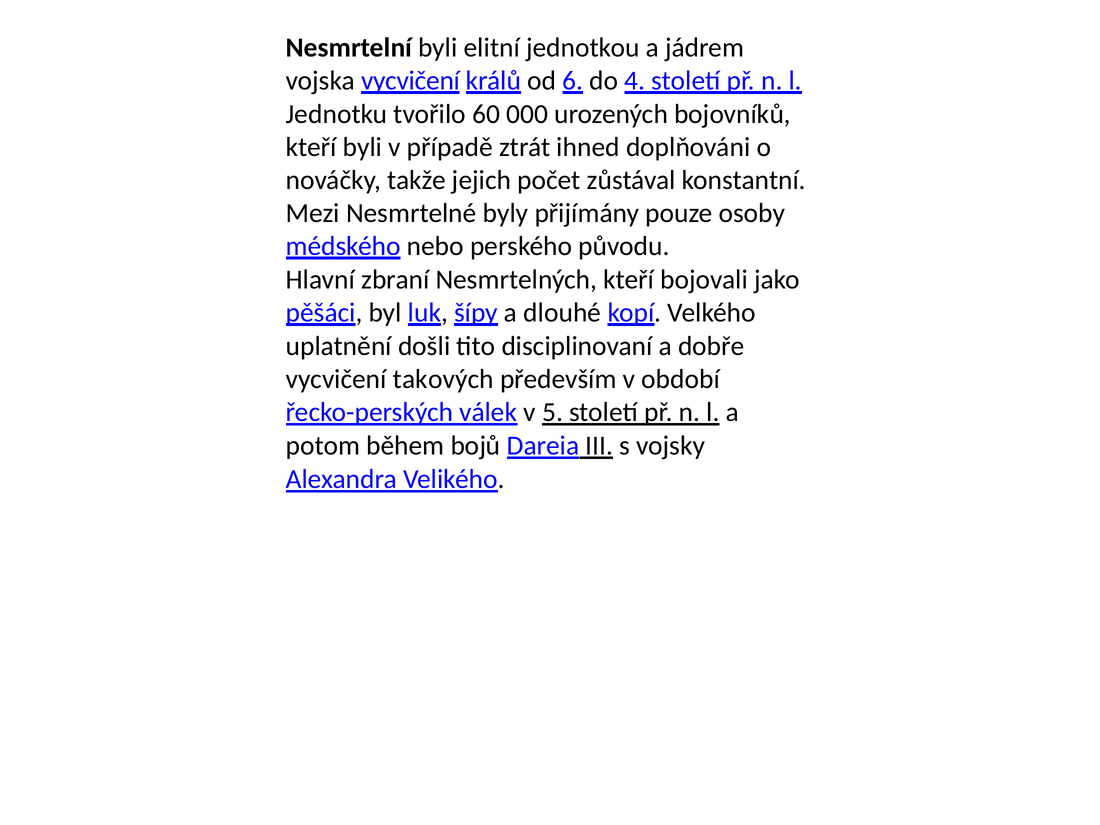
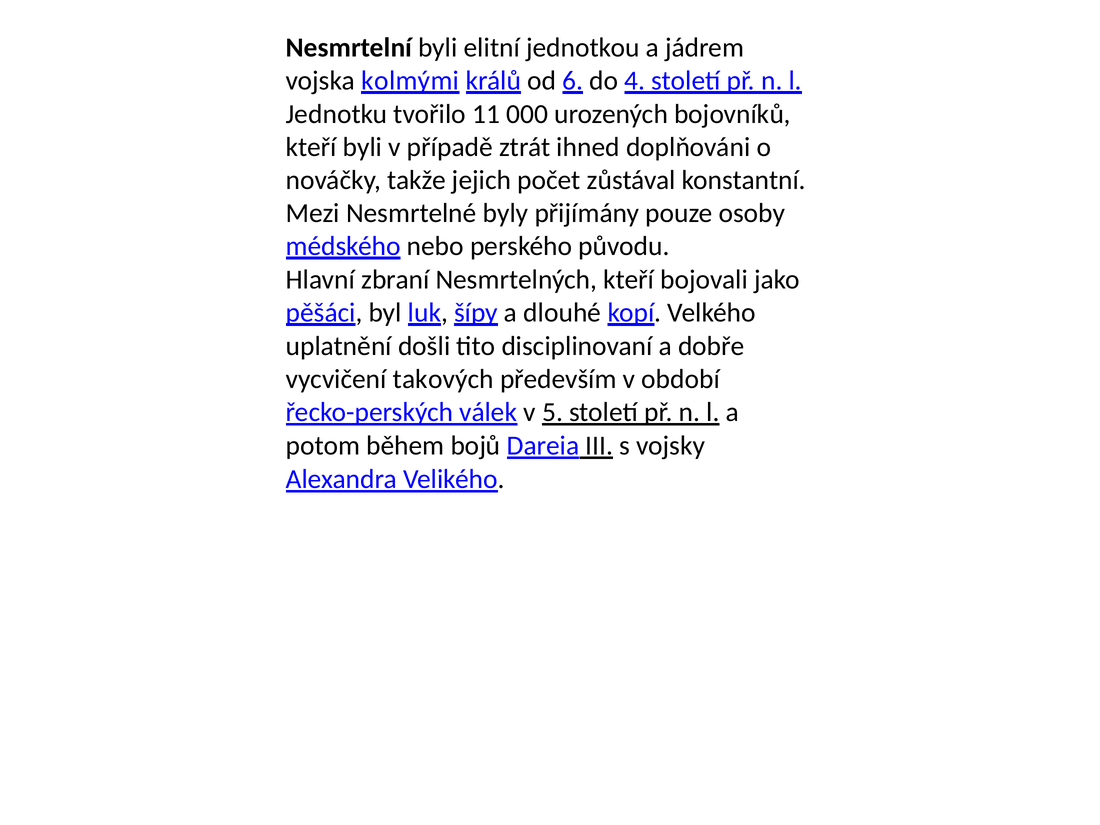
vojska vycvičení: vycvičení -> kolmými (410, 81)
60: 60 -> 11 (486, 114)
